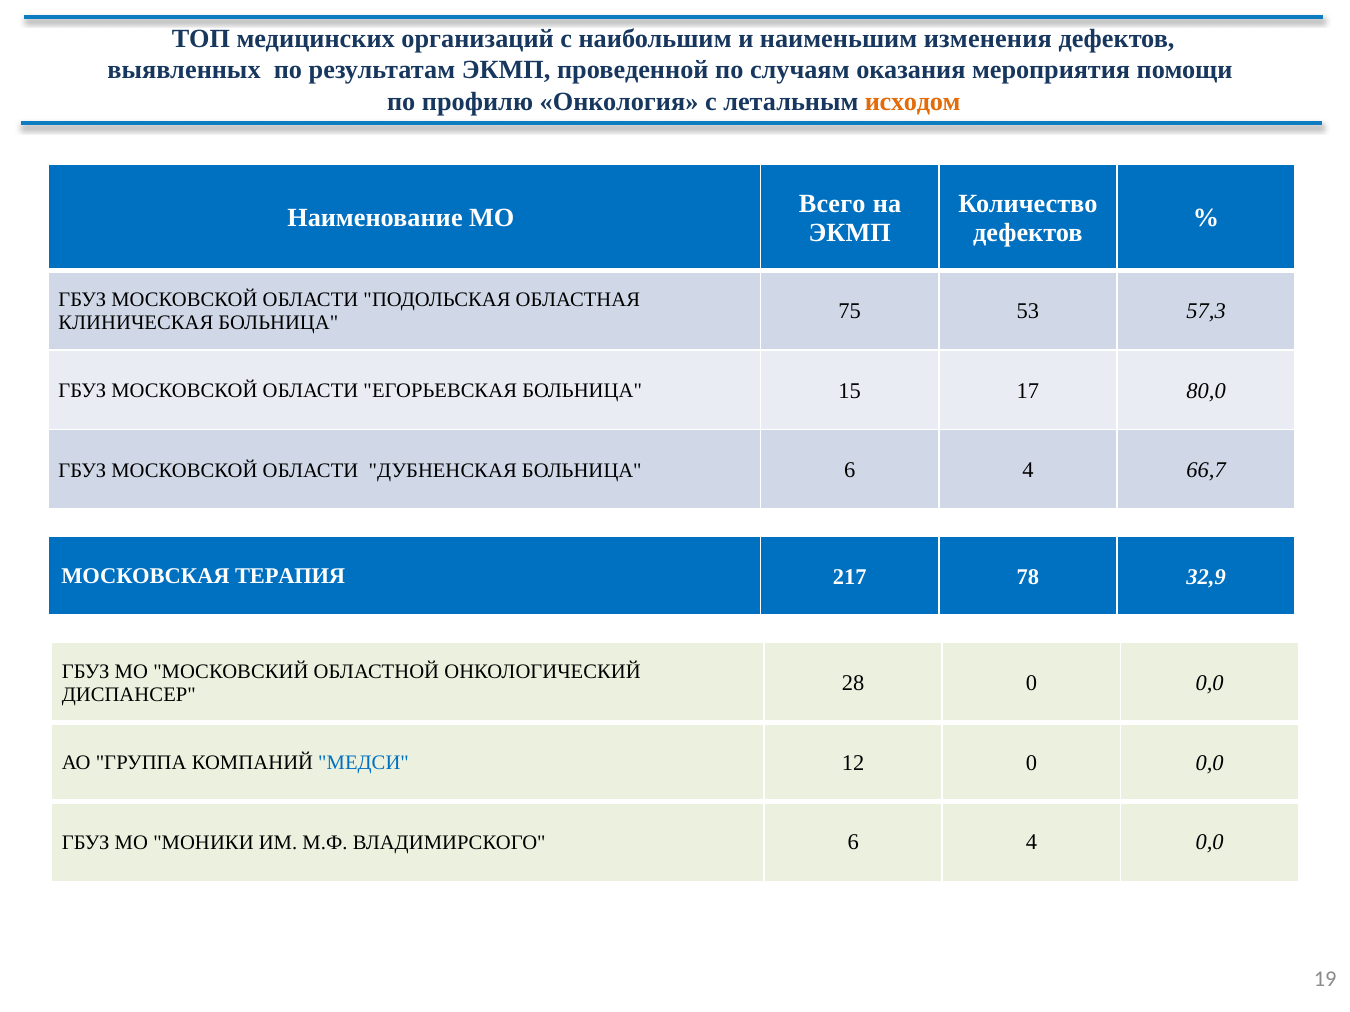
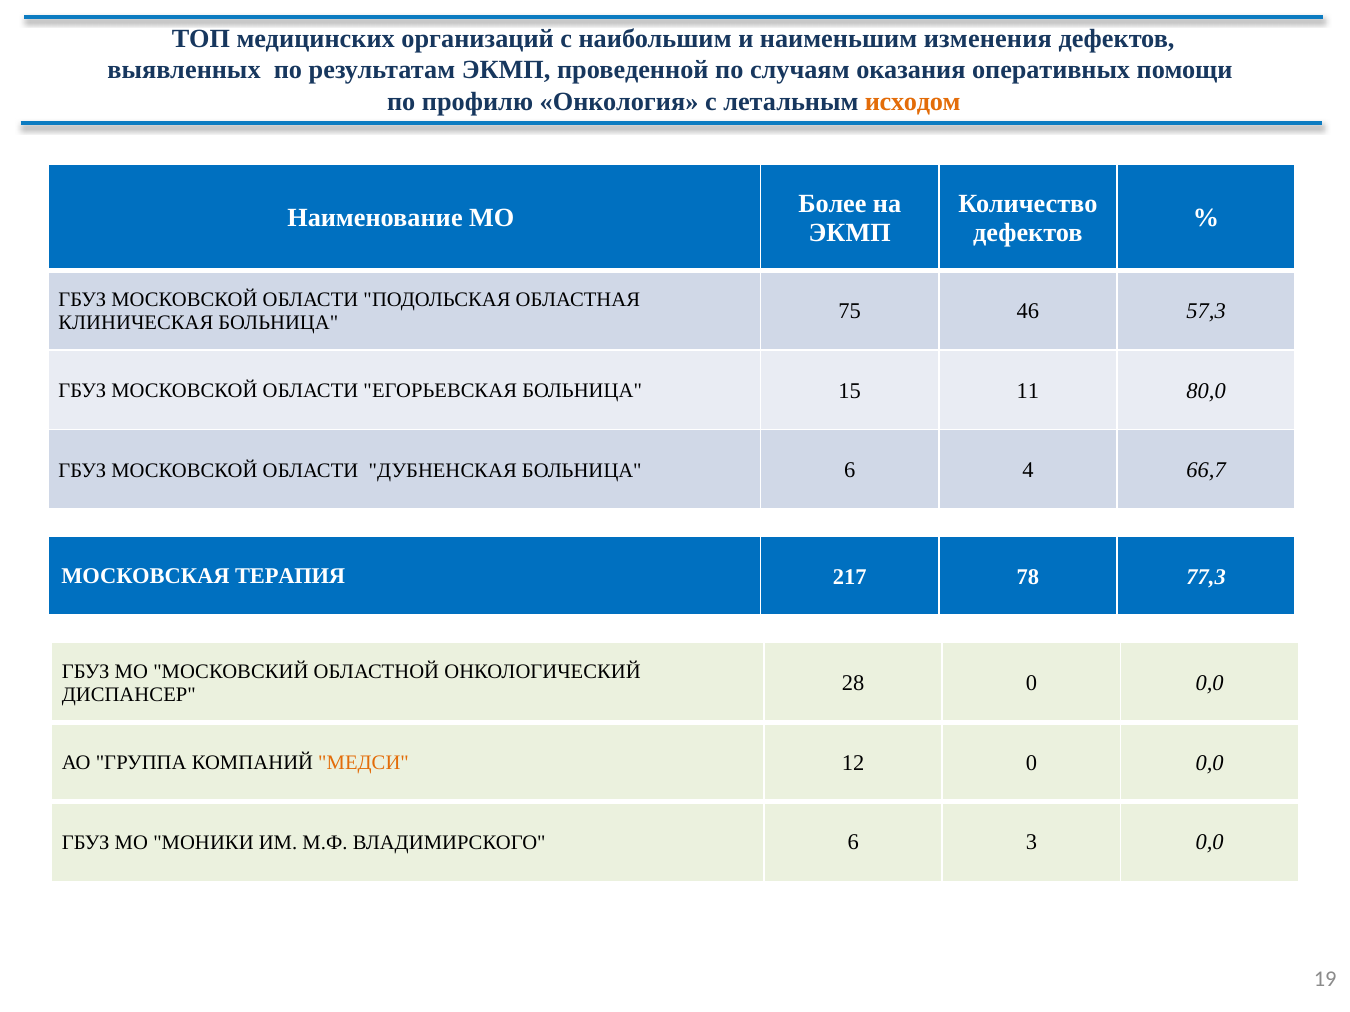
мероприятия: мероприятия -> оперативных (1051, 70)
Всего: Всего -> Более (832, 204)
53: 53 -> 46 (1028, 311)
17: 17 -> 11 (1028, 391)
32,9: 32,9 -> 77,3 (1206, 577)
МЕДСИ colour: blue -> orange (364, 763)
ВЛАДИМИРСКОГО 6 4: 4 -> 3 (1031, 843)
